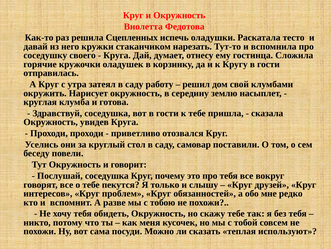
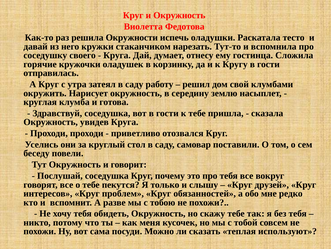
Сцепленных: Сцепленных -> Окружности (132, 38)
